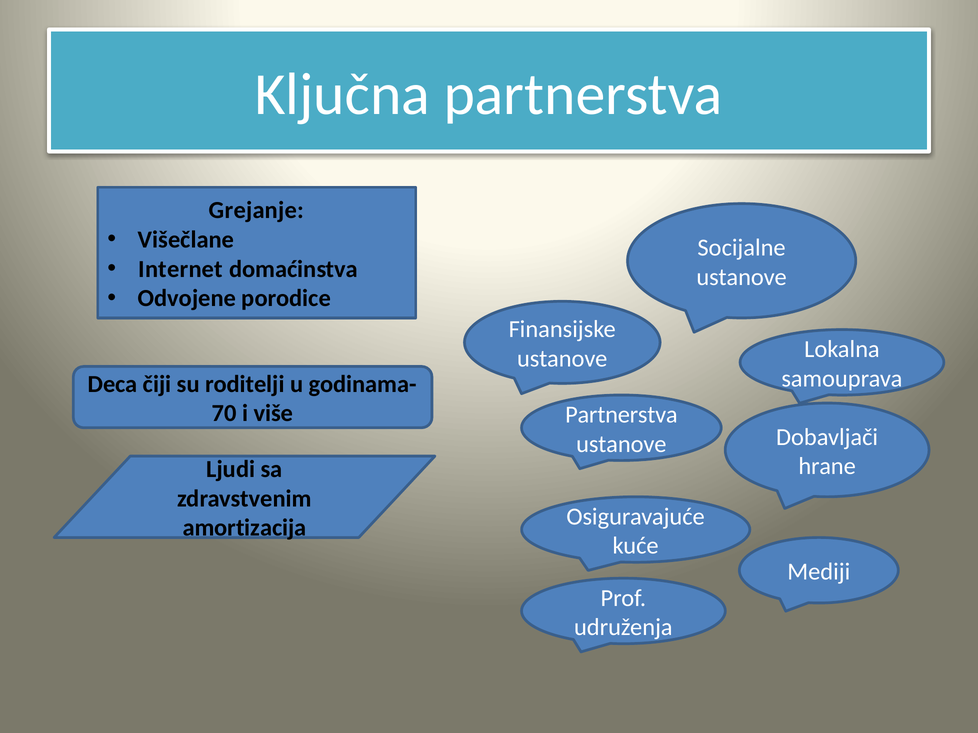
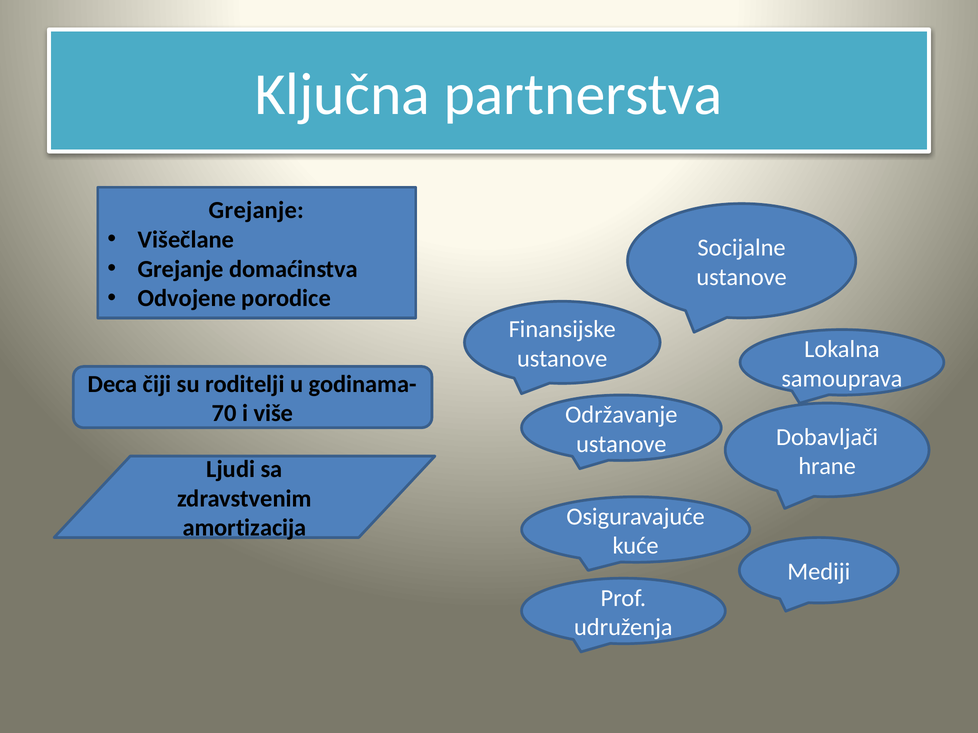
Internet: Internet -> Grejanje (181, 269)
Partnerstva: Partnerstva -> Održavanje (621, 415)
